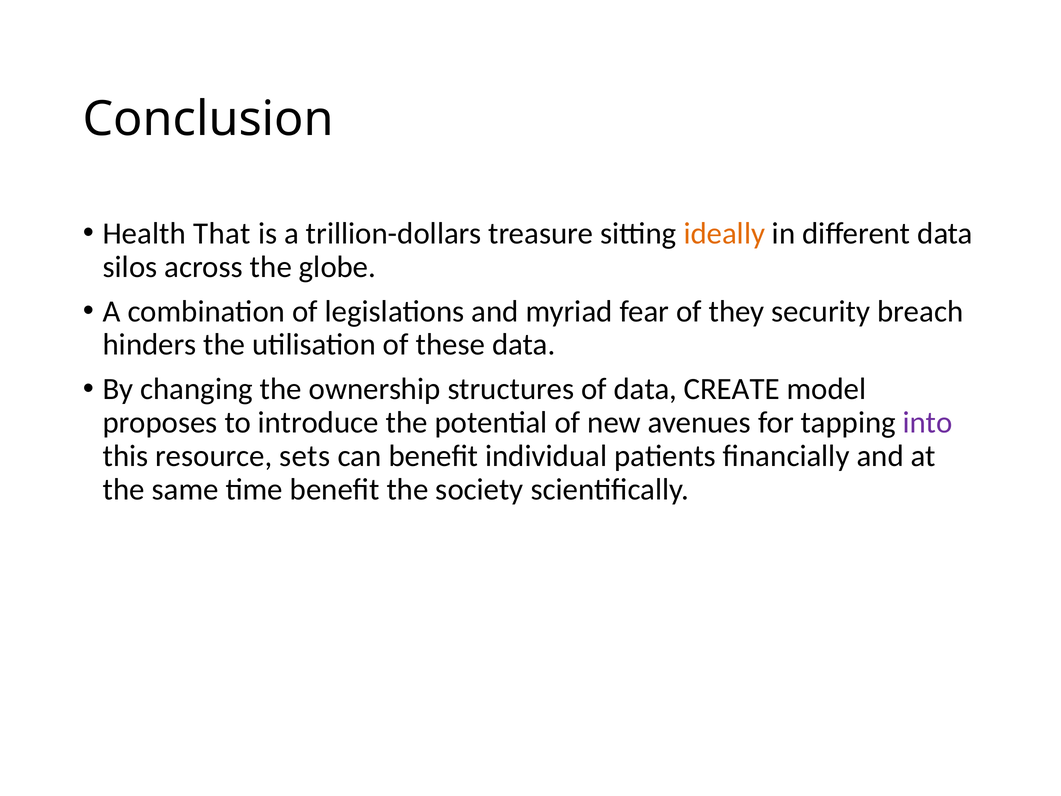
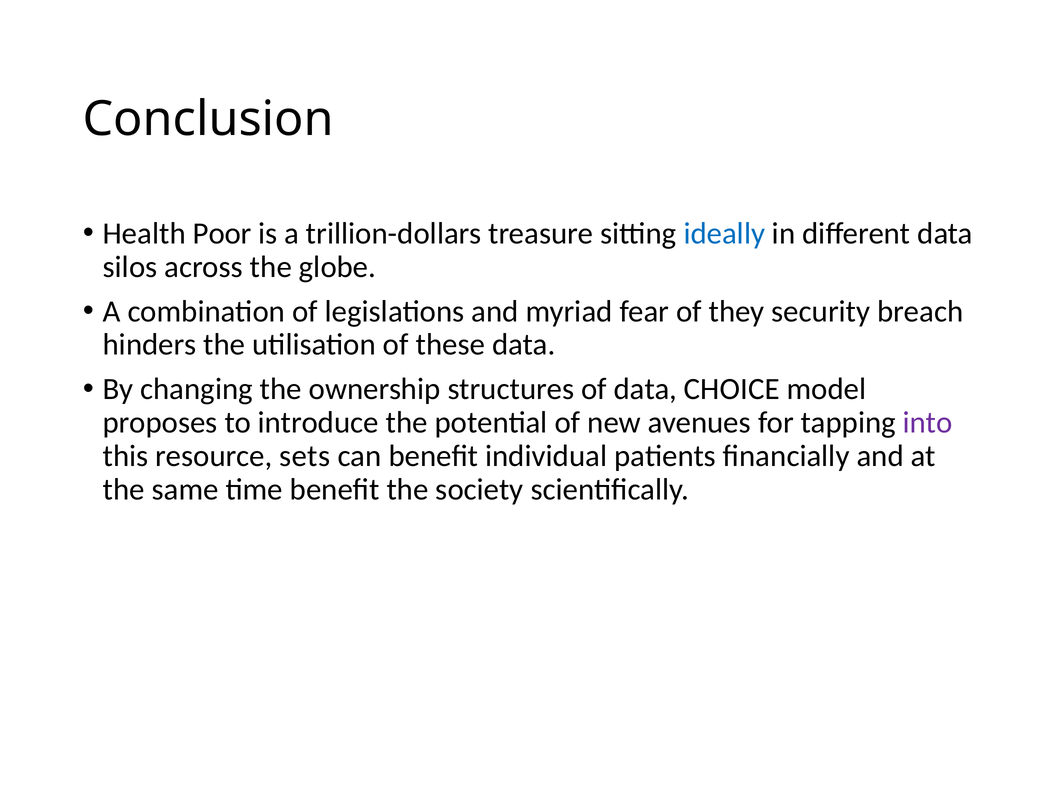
That: That -> Poor (222, 233)
ideally colour: orange -> blue (724, 233)
CREATE: CREATE -> CHOICE (732, 389)
